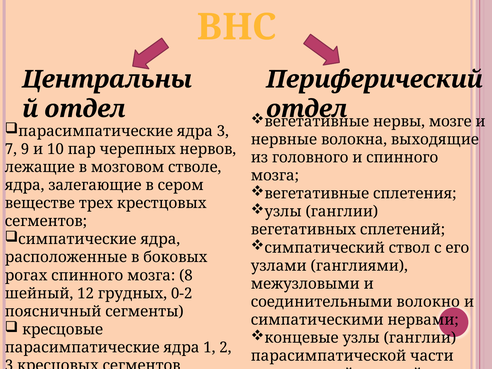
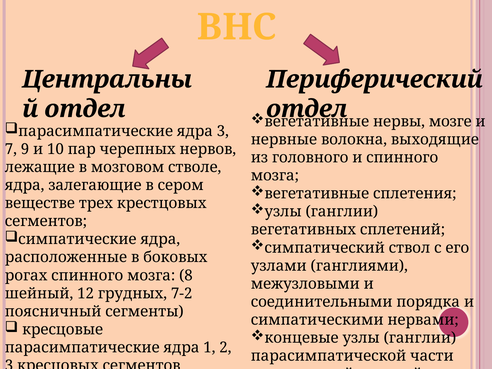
0-2: 0-2 -> 7-2 (182, 293)
волокно: волокно -> порядка (428, 302)
